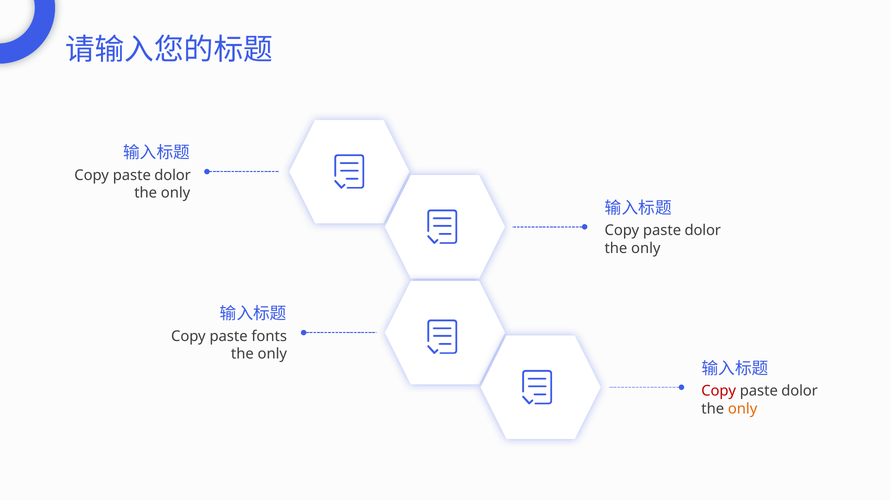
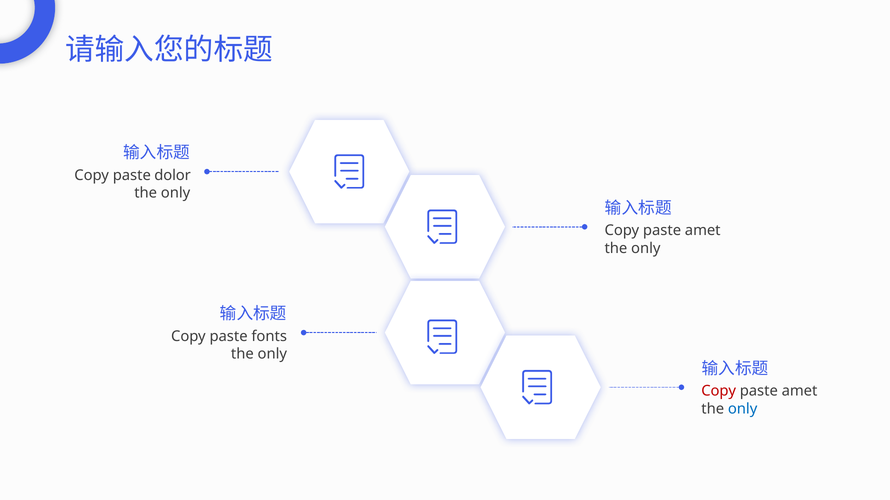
dolor: dolor -> amet (703, 231)
dolor: dolor -> amet (800, 391)
only colour: orange -> blue (743, 409)
